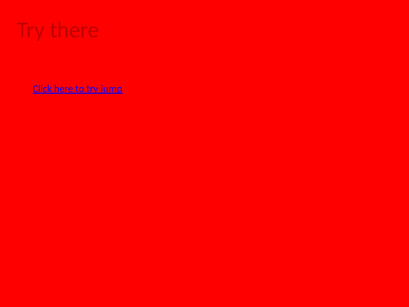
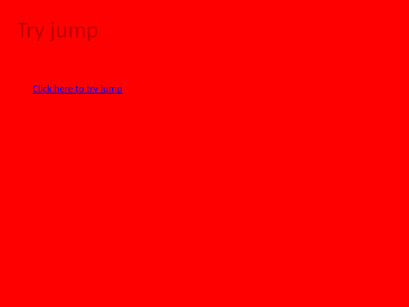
there: there -> jump (74, 30)
